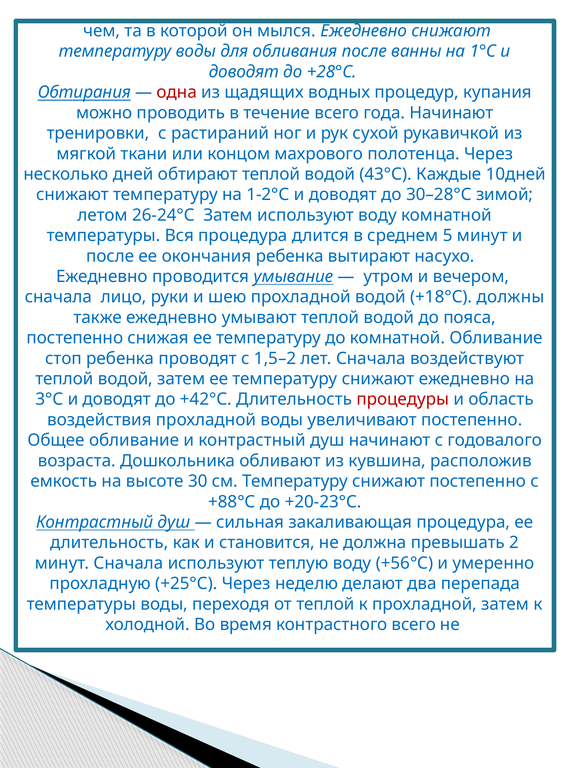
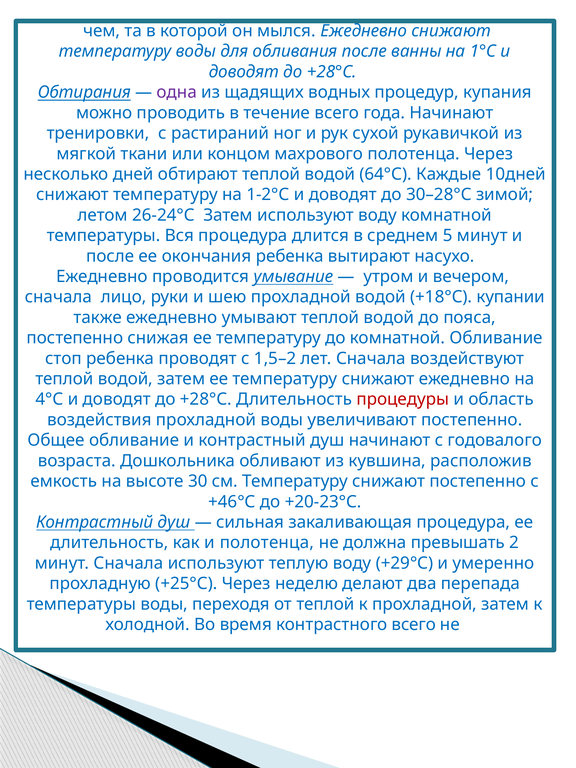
одна colour: red -> purple (177, 92)
43°С: 43°С -> 64°С (386, 174)
должны: должны -> купании (511, 297)
3°С: 3°С -> 4°С (49, 399)
+42°С: +42°С -> +28°С (206, 399)
+88°С: +88°С -> +46°С (232, 502)
и становится: становится -> полотенца (267, 543)
+56°С: +56°С -> +29°С (405, 563)
